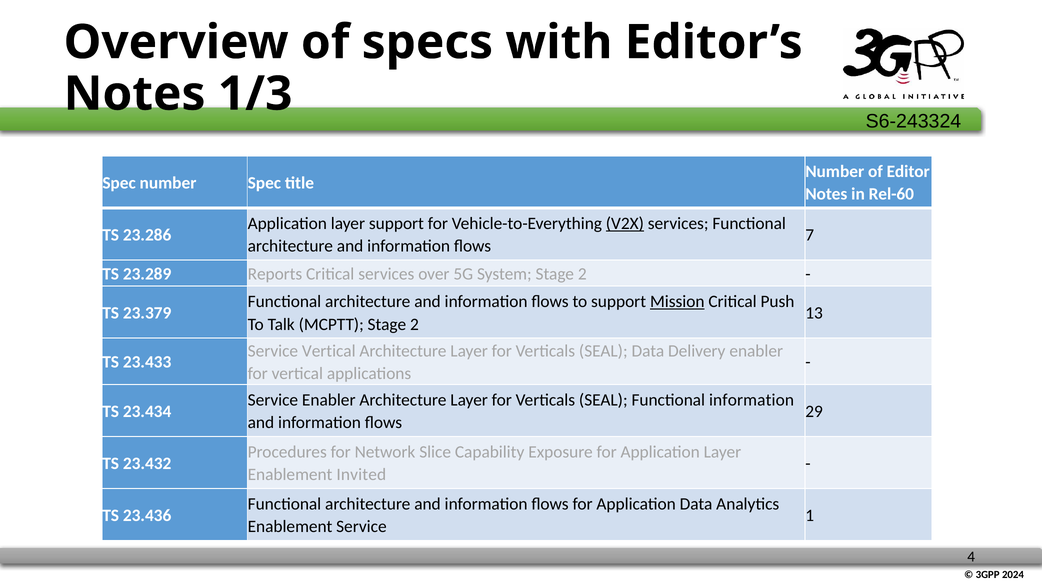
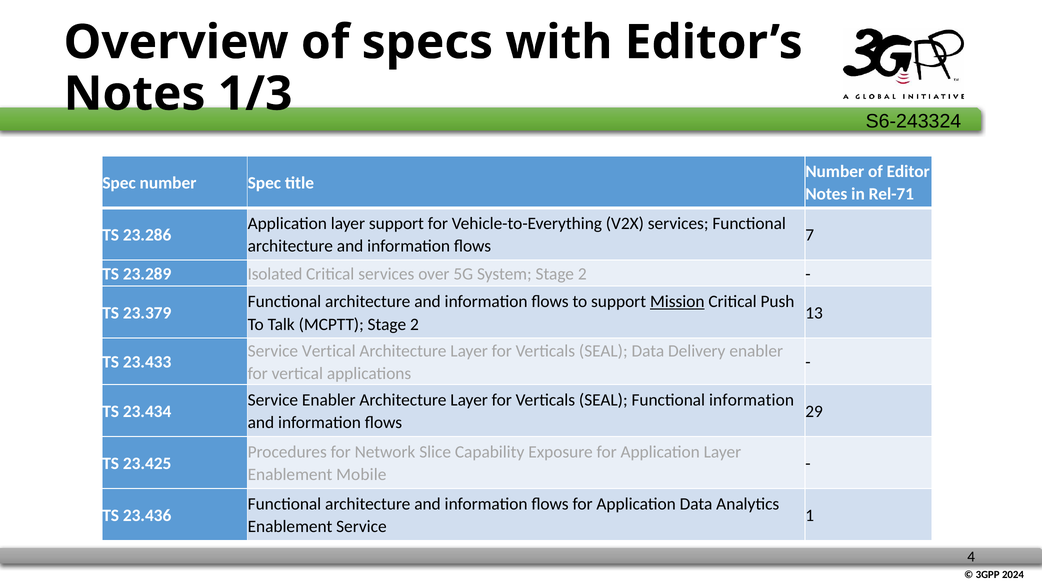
Rel-60: Rel-60 -> Rel-71 (891, 194)
V2X underline: present -> none (625, 224)
Reports: Reports -> Isolated (275, 274)
23.432: 23.432 -> 23.425 (147, 463)
Invited: Invited -> Mobile (361, 475)
